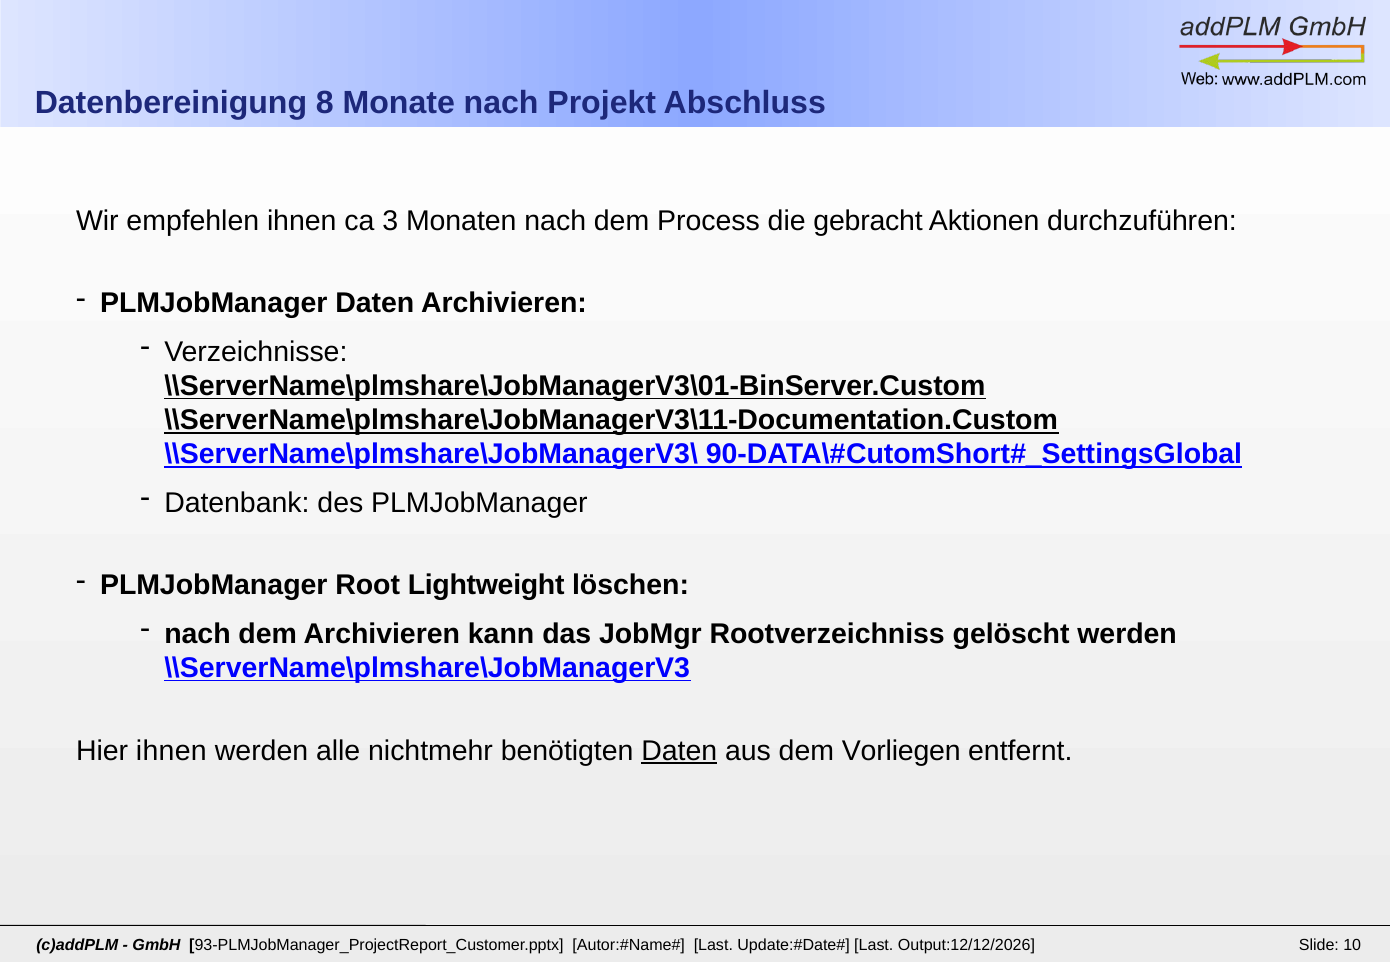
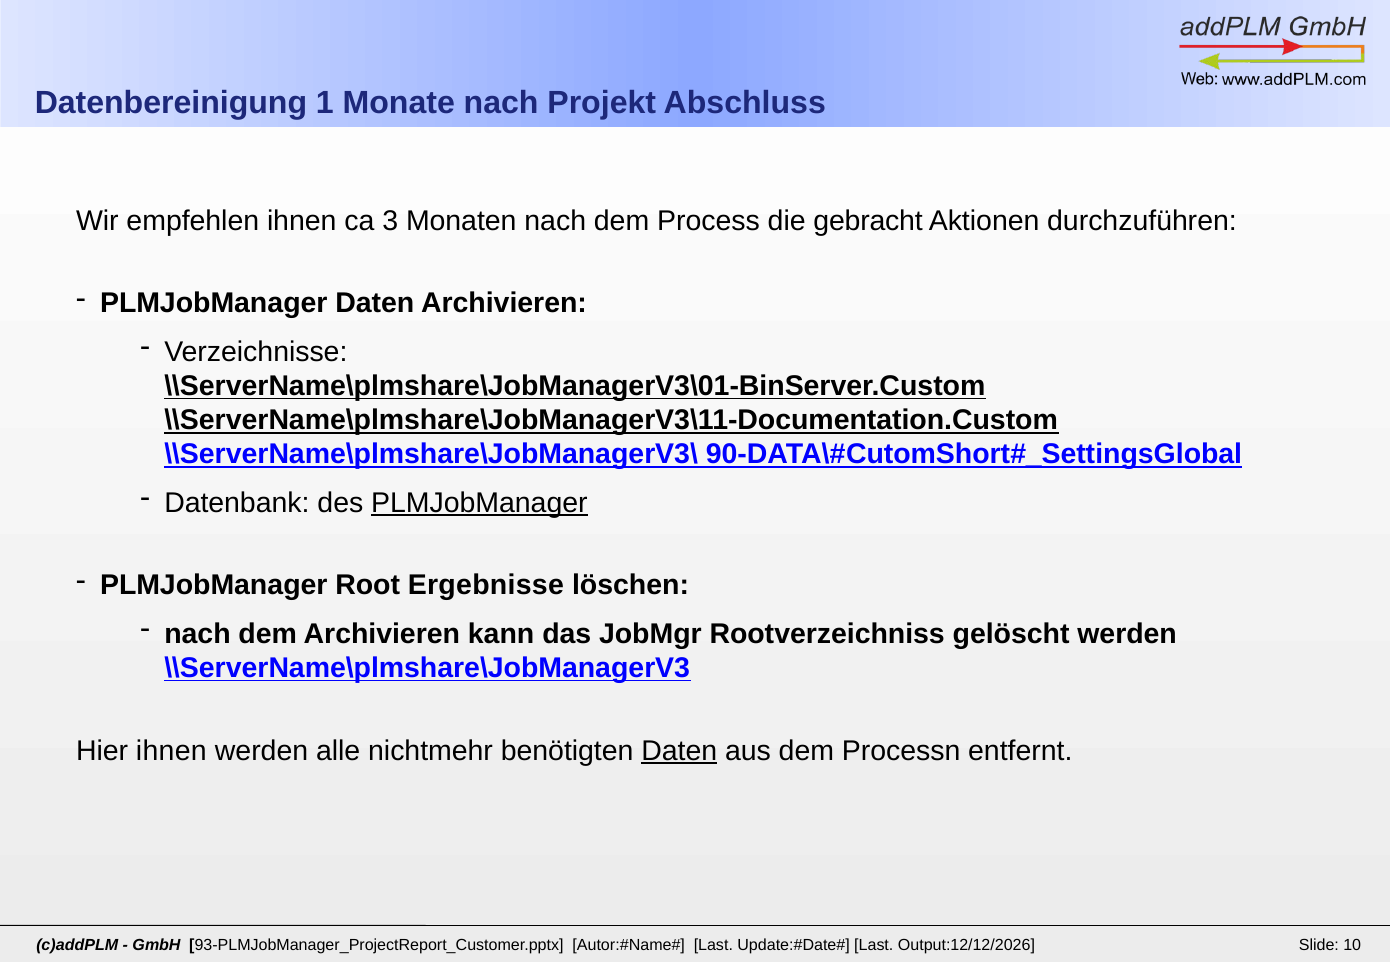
8: 8 -> 1 (325, 103)
PLMJobManager underline: none -> present (479, 503)
Lightweight: Lightweight -> Ergebnisse (486, 586)
Vorliegen: Vorliegen -> Processn (901, 751)
